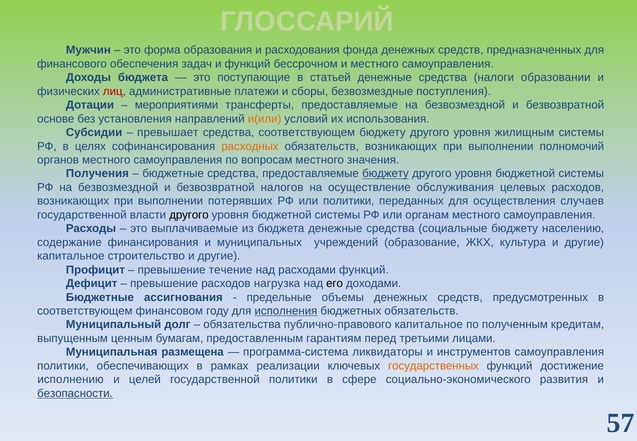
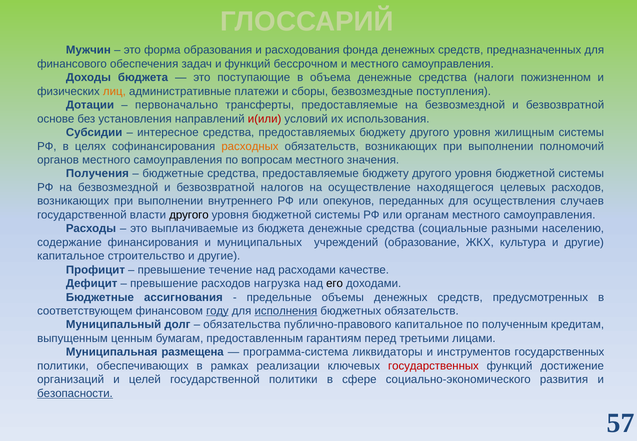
статьей: статьей -> объема (330, 78)
образовании: образовании -> пожизненном (556, 78)
лиц colour: red -> orange (114, 91)
мероприятиями: мероприятиями -> первоначально (177, 105)
и(или colour: orange -> red (265, 119)
превышает: превышает -> интересное (168, 133)
средства соответствующем: соответствующем -> предоставляемых (307, 133)
бюджету underline: present -> none (386, 174)
обслуживания: обслуживания -> находящегося (455, 187)
потерявших: потерявших -> внутреннего (240, 201)
или политики: политики -> опекунов (349, 201)
социальные бюджету: бюджету -> разными (515, 229)
расходами функций: функций -> качестве (364, 270)
году underline: none -> present (217, 311)
инструментов самоуправления: самоуправления -> государственных (559, 352)
государственных colour: orange -> red (433, 366)
исполнению: исполнению -> организаций (71, 380)
